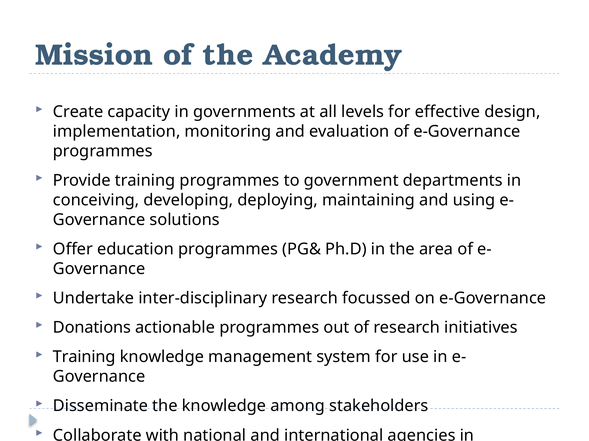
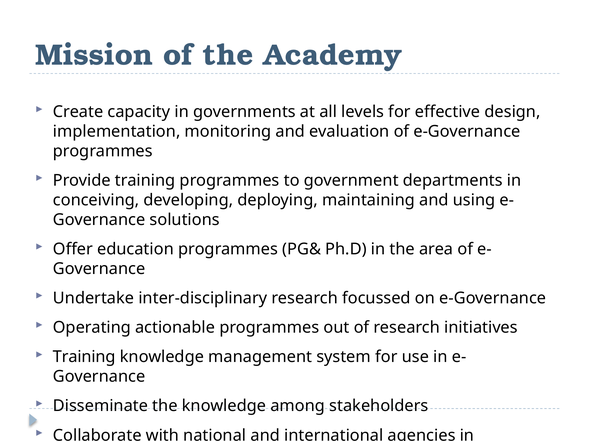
Donations: Donations -> Operating (92, 328)
